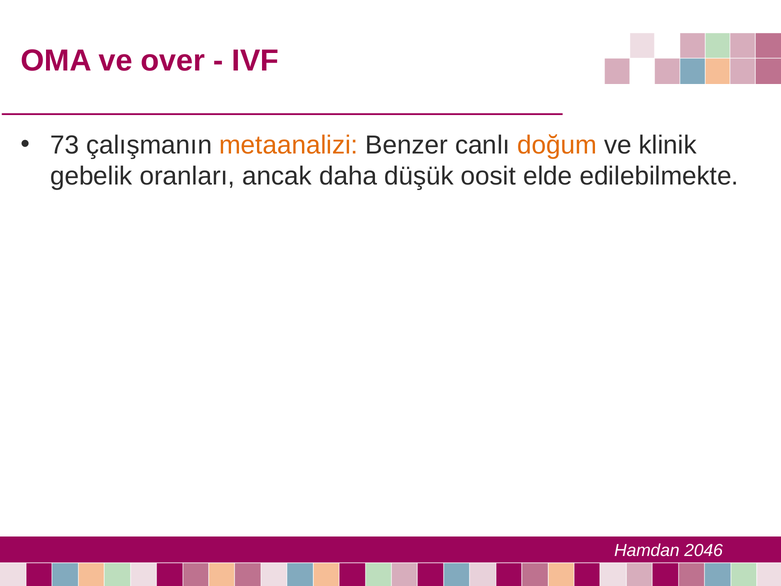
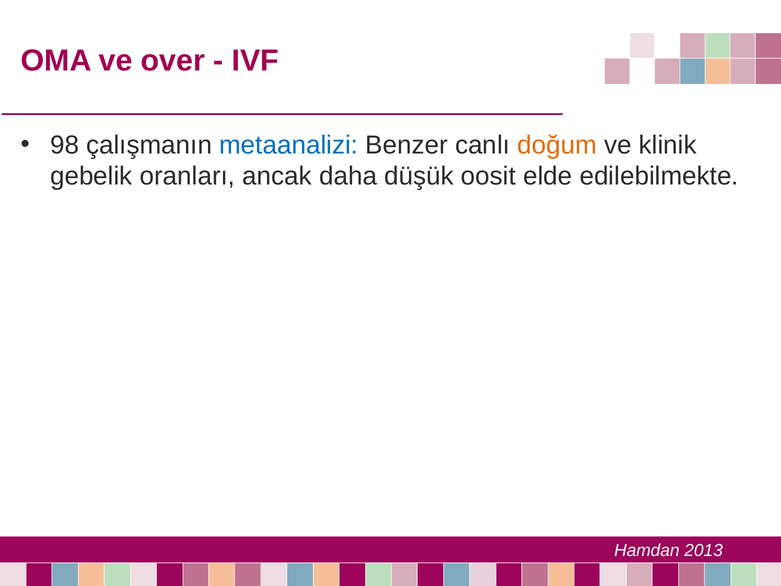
73: 73 -> 98 (65, 145)
metaanalizi colour: orange -> blue (289, 145)
2046: 2046 -> 2013 (704, 550)
